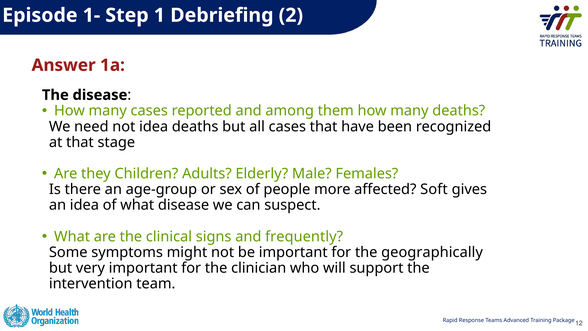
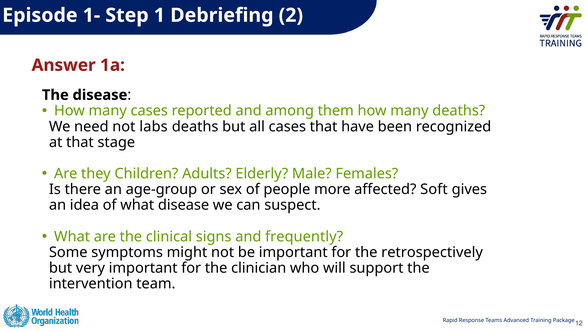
not idea: idea -> labs (154, 126)
geographically: geographically -> retrospectively (432, 252)
